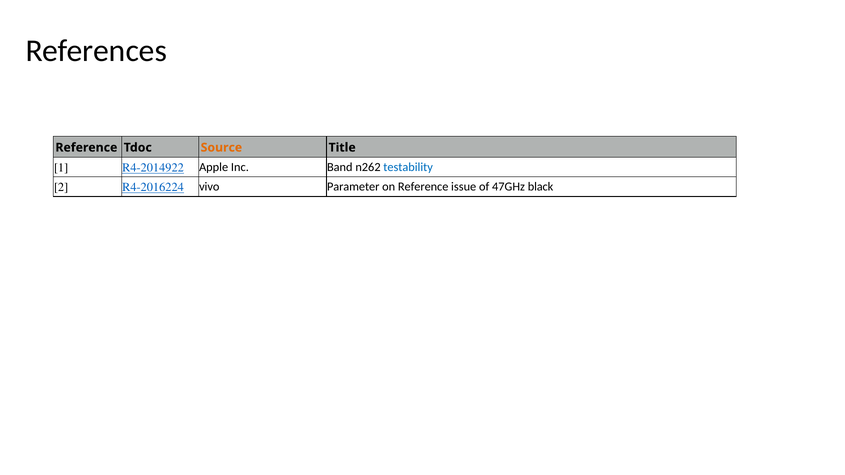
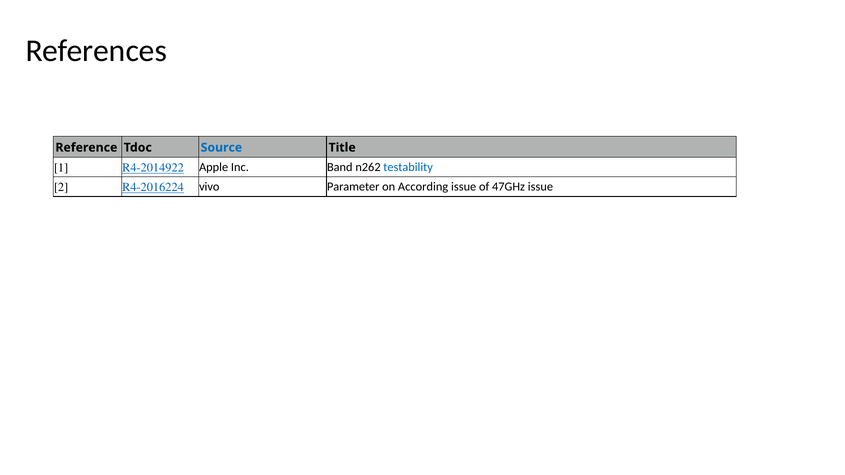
Source colour: orange -> blue (221, 148)
on Reference: Reference -> According (423, 187)
47GHz black: black -> issue (540, 187)
